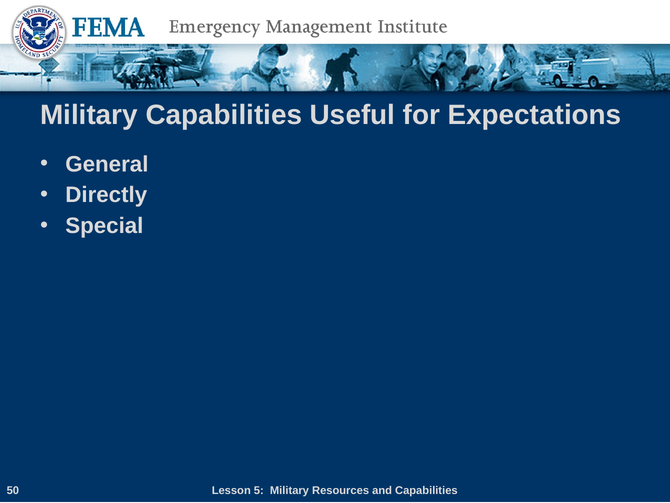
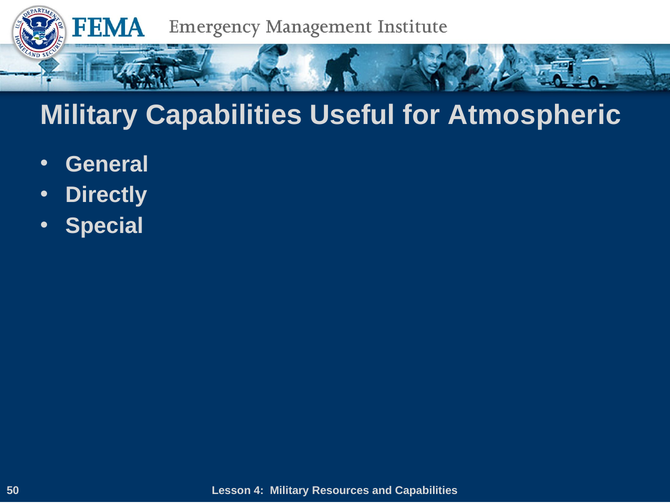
Expectations: Expectations -> Atmospheric (534, 115)
5: 5 -> 4 (259, 490)
